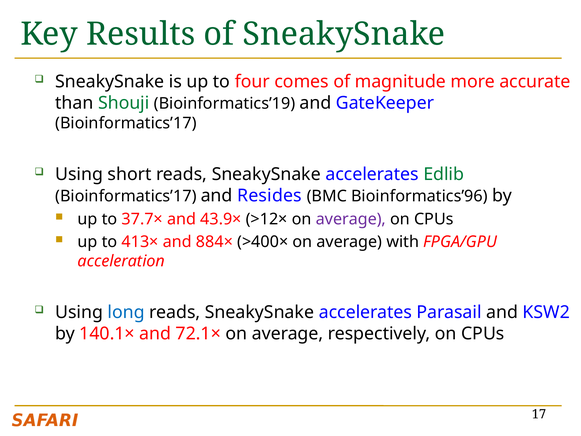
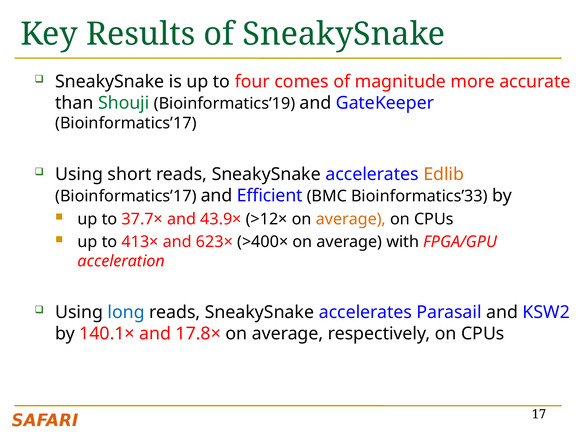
Edlib colour: green -> orange (444, 174)
Resides: Resides -> Efficient (270, 196)
Bioinformatics’96: Bioinformatics’96 -> Bioinformatics’33 (419, 196)
average colour: purple -> orange (351, 219)
884×: 884× -> 623× (214, 242)
72.1×: 72.1× -> 17.8× (198, 333)
